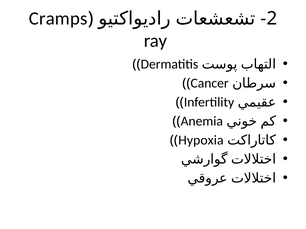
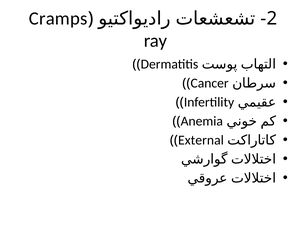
Hypoxia: Hypoxia -> External (201, 140)
